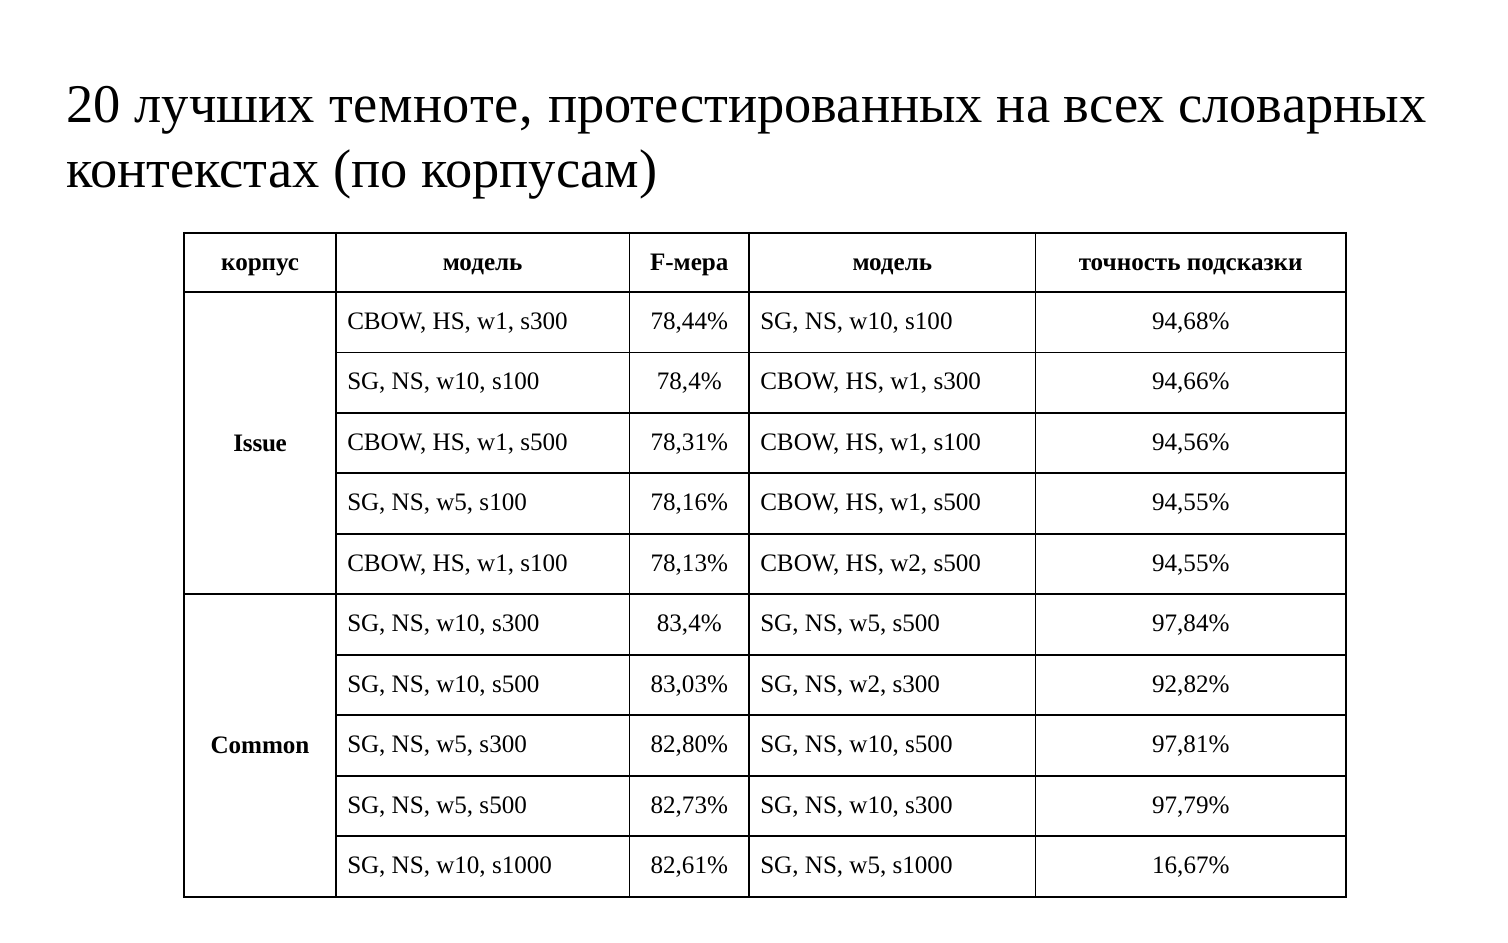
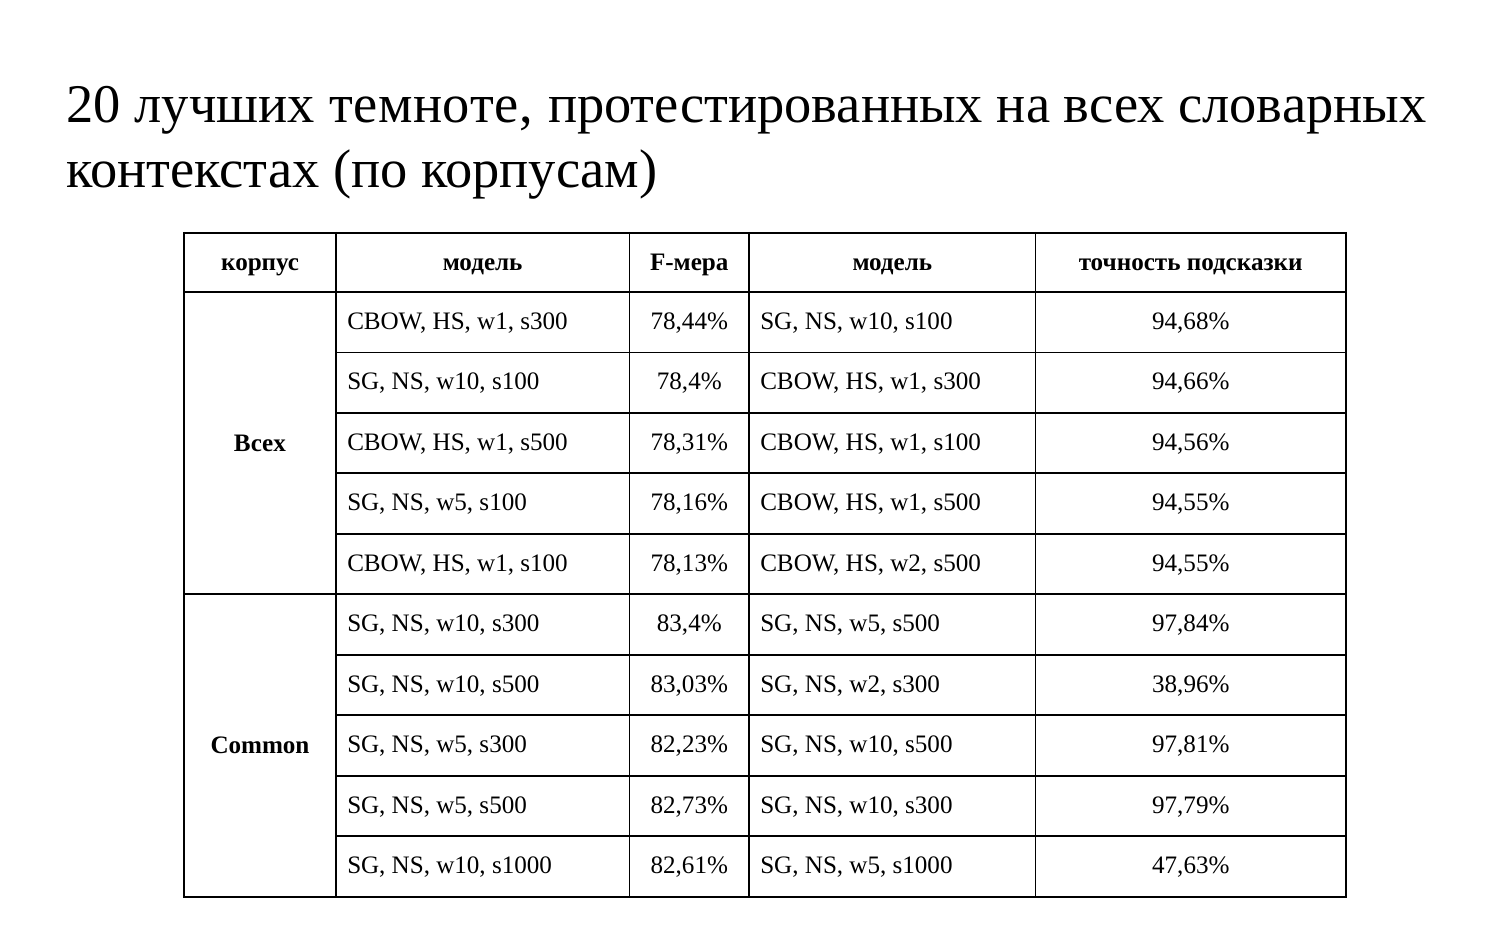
Issue: Issue -> Всех (260, 443)
92,82%: 92,82% -> 38,96% (1191, 684)
82,80%: 82,80% -> 82,23% (689, 744)
16,67%: 16,67% -> 47,63% (1191, 865)
